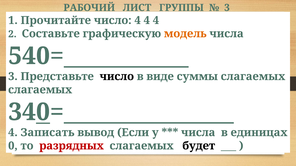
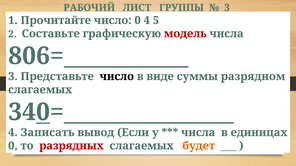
число 4: 4 -> 0 (138, 20)
4: 4 -> 5 (156, 20)
модель colour: orange -> red (185, 34)
540=___________: 540=___________ -> 806=___________ (98, 56)
суммы слагаемых: слагаемых -> разрядном (253, 77)
будет colour: black -> orange (199, 146)
